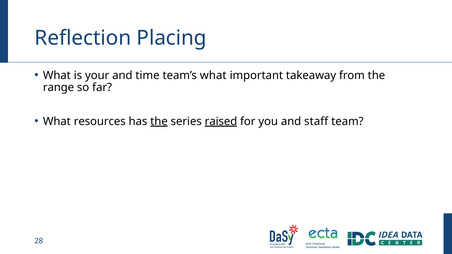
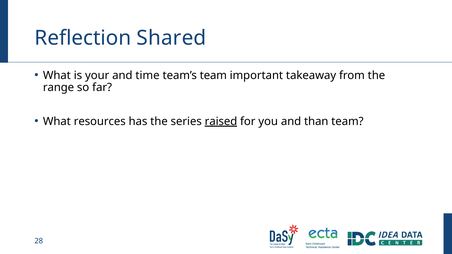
Placing: Placing -> Shared (171, 38)
team’s what: what -> team (213, 75)
the underline: present -> none (159, 121)
staff: staff -> than (316, 121)
